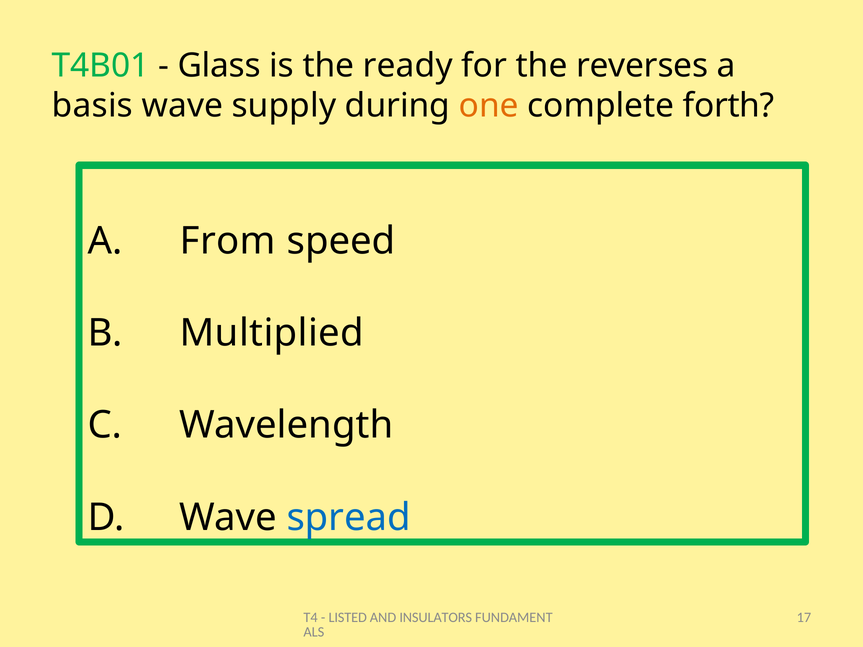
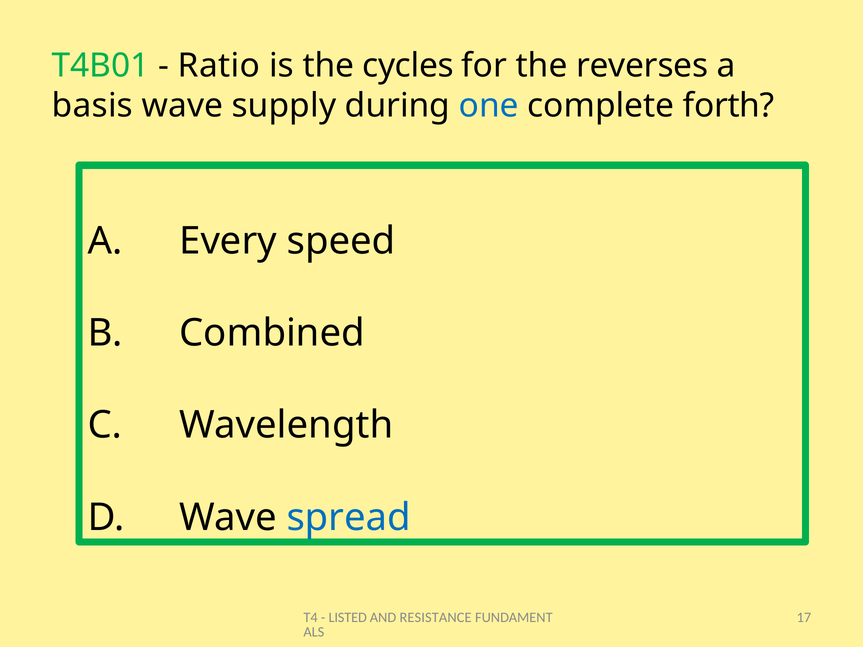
Glass: Glass -> Ratio (219, 66)
ready: ready -> cycles (408, 66)
one colour: orange -> blue (489, 106)
From: From -> Every (228, 241)
Multiplied: Multiplied -> Combined (272, 333)
INSULATORS: INSULATORS -> RESISTANCE (436, 618)
